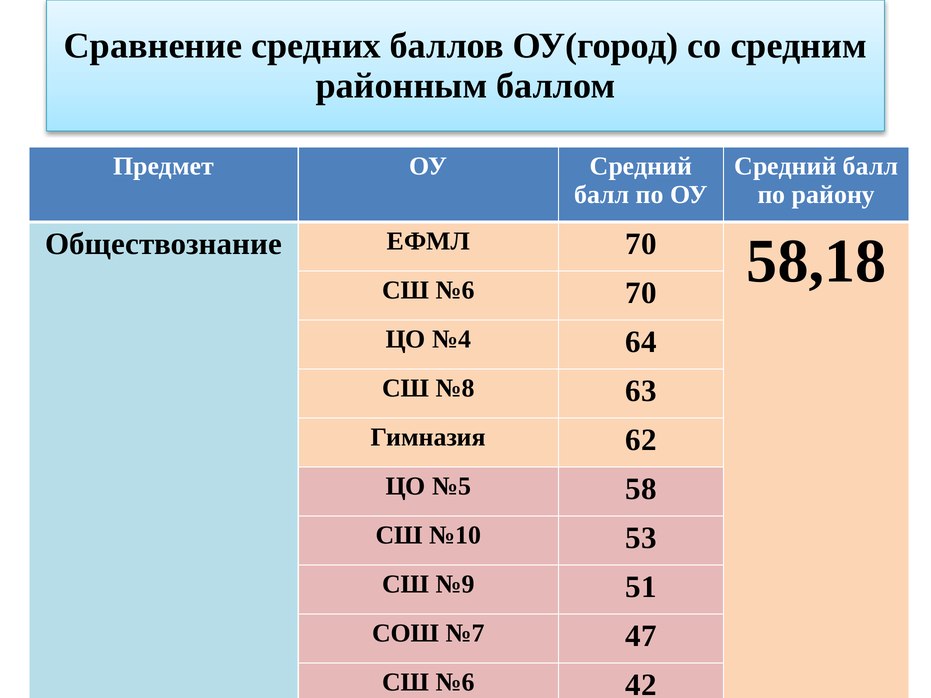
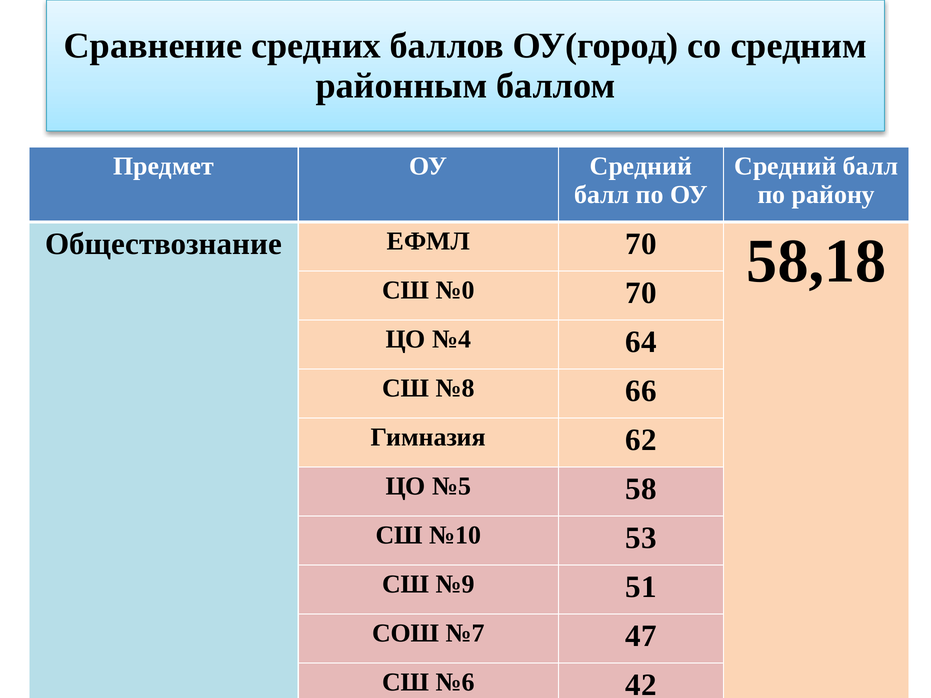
№6: №6 -> №0 (455, 290)
63: 63 -> 66 (641, 391)
